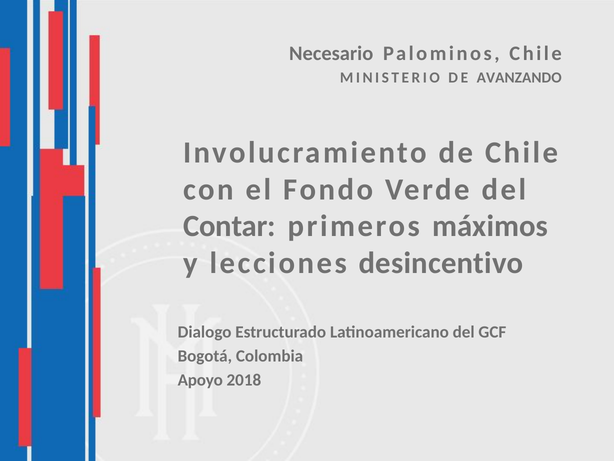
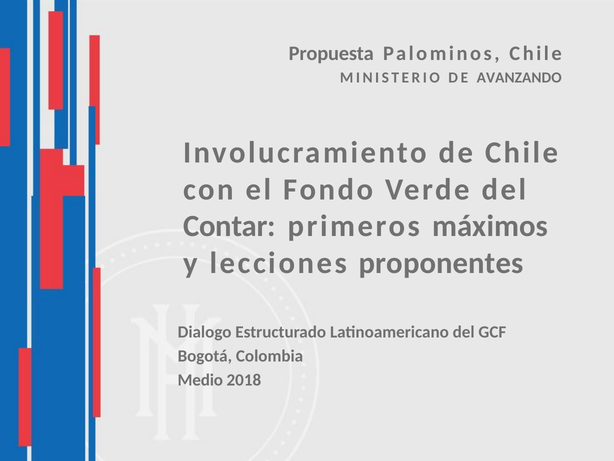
Necesario: Necesario -> Propuesta (331, 54)
desincentivo: desincentivo -> proponentes (441, 263)
Apoyo: Apoyo -> Medio (200, 379)
